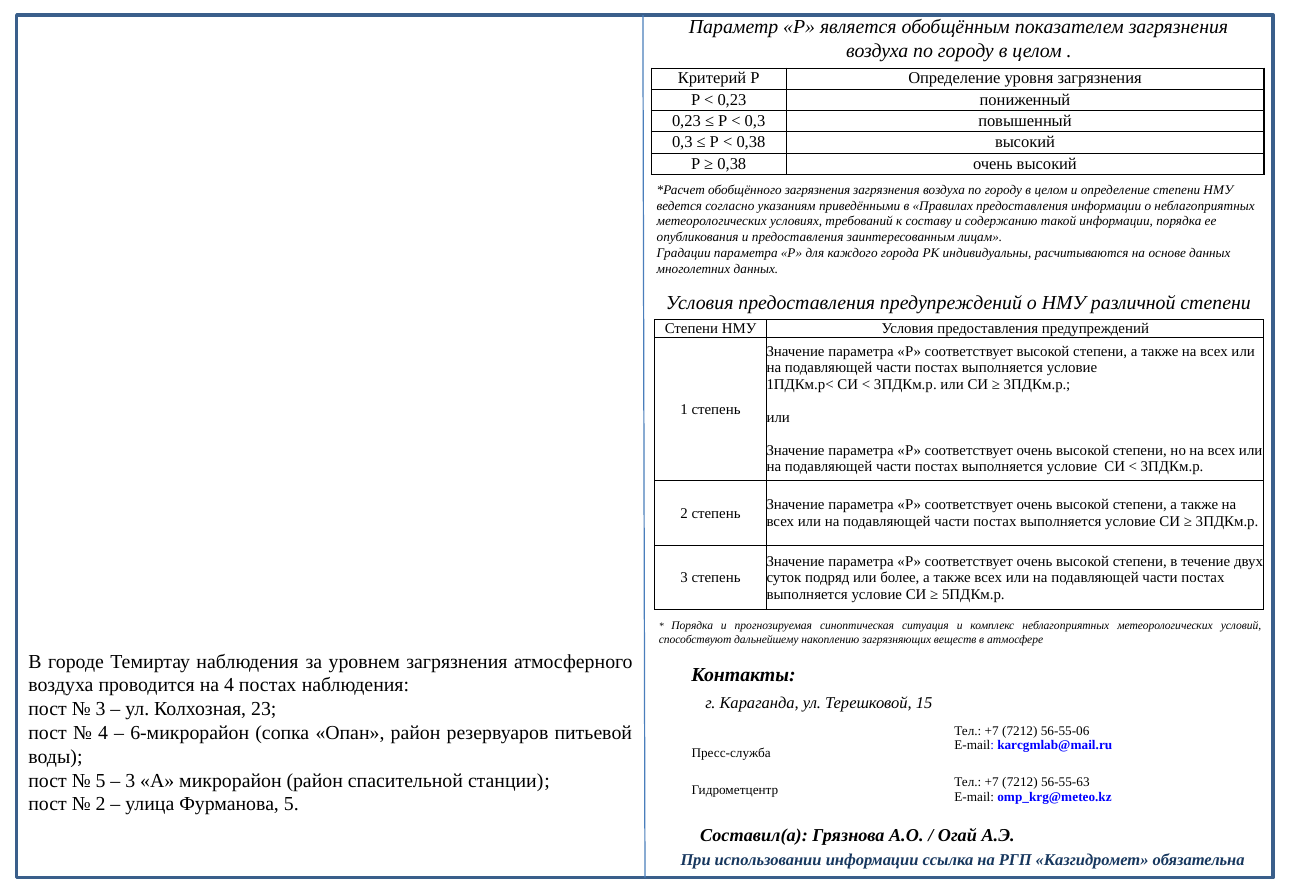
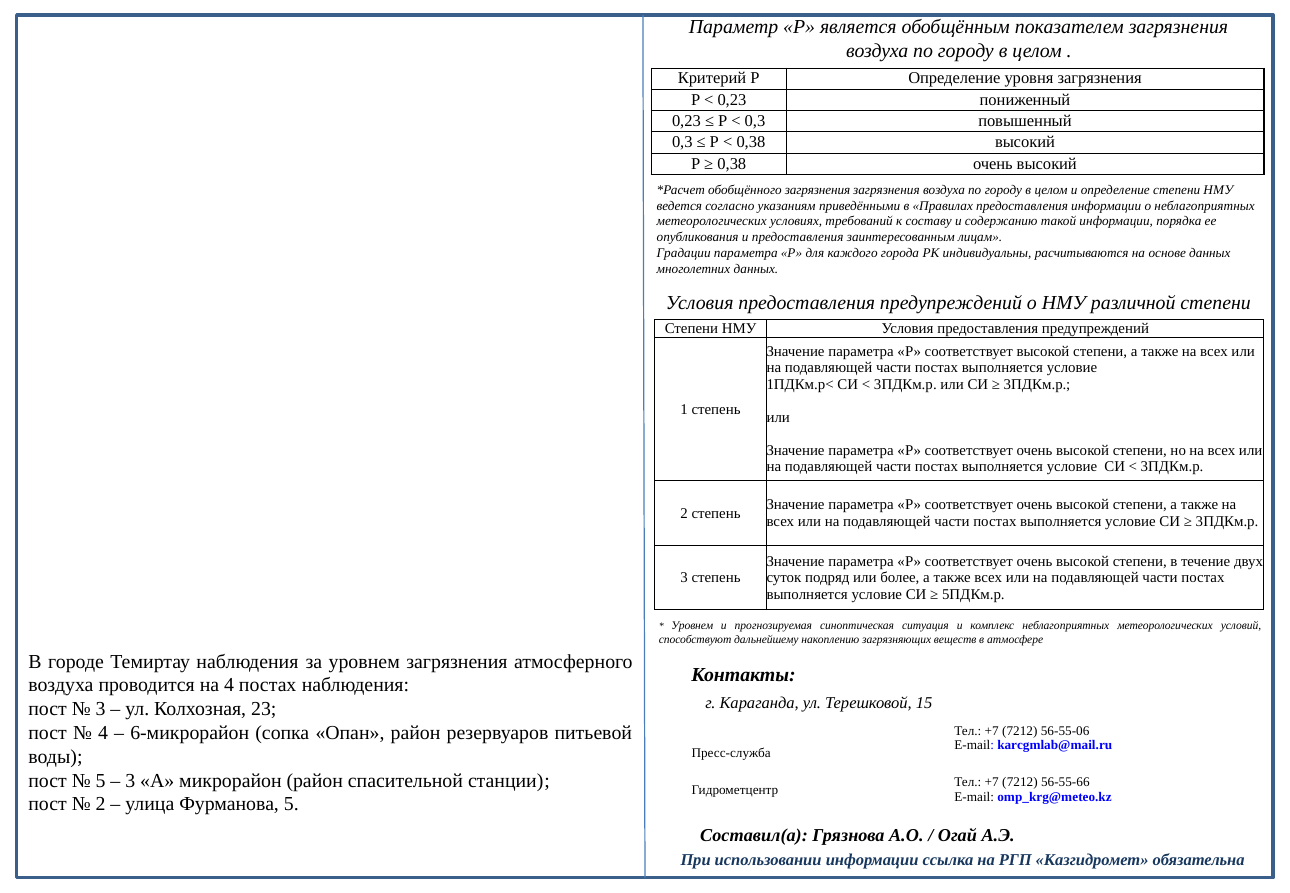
Порядка: Порядка -> Уровнем (692, 626)
56-55-63: 56-55-63 -> 56-55-66 (1065, 782)
